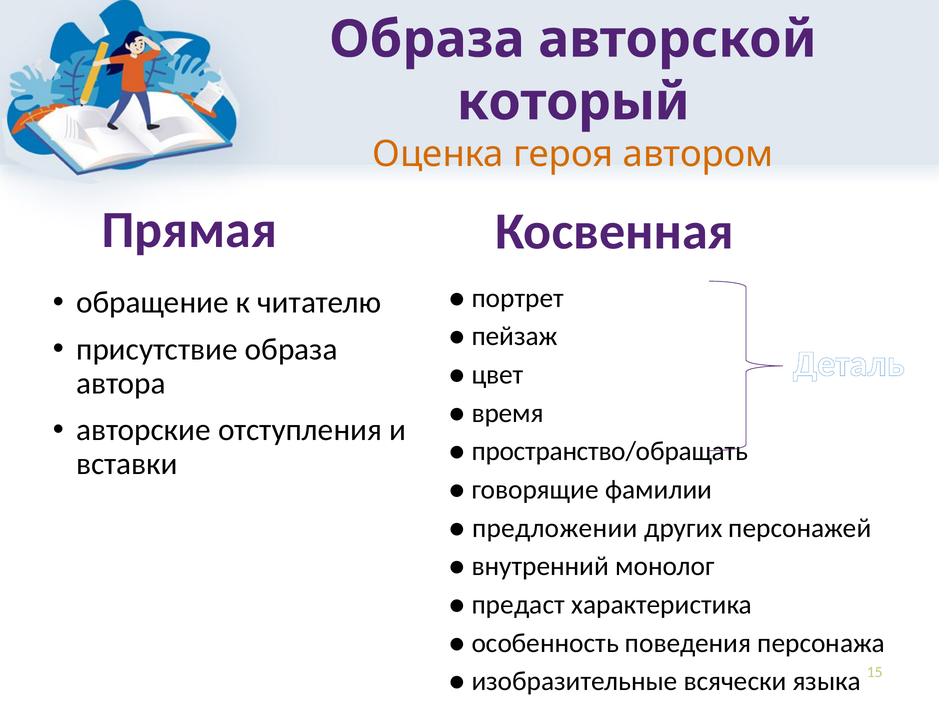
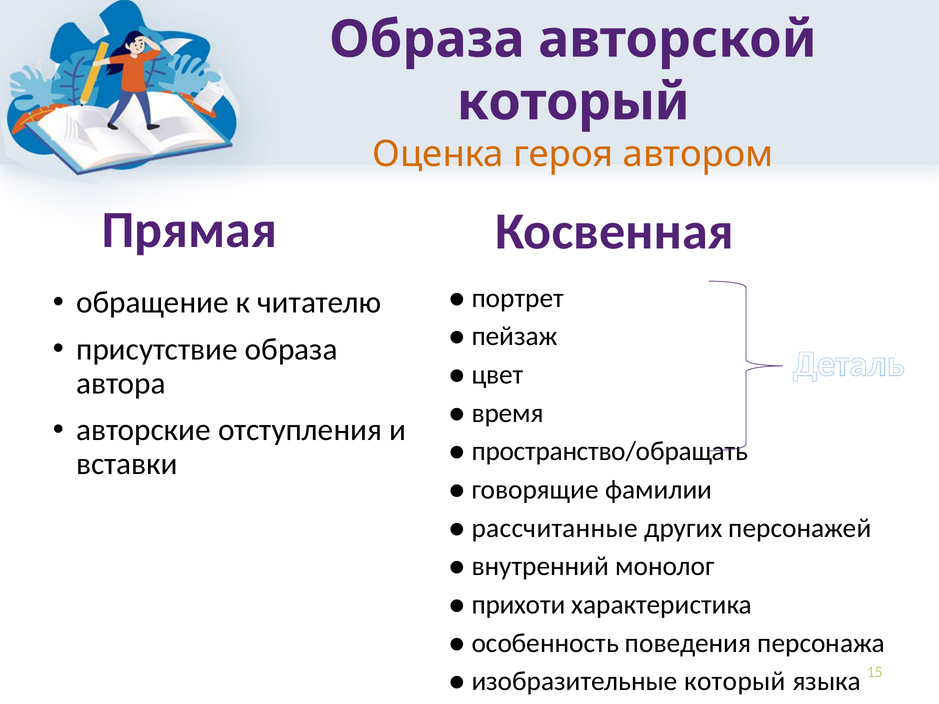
предложении: предложении -> рассчитанные (555, 528)
предаст: предаст -> прихоти (518, 605)
изобразительные всячески: всячески -> который (735, 682)
